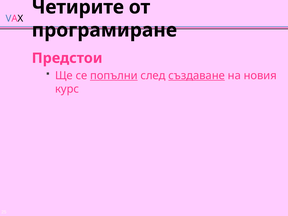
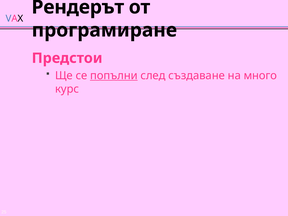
Четирите: Четирите -> Рендерът (78, 7)
създаване underline: present -> none (197, 76)
новия: новия -> много (260, 76)
